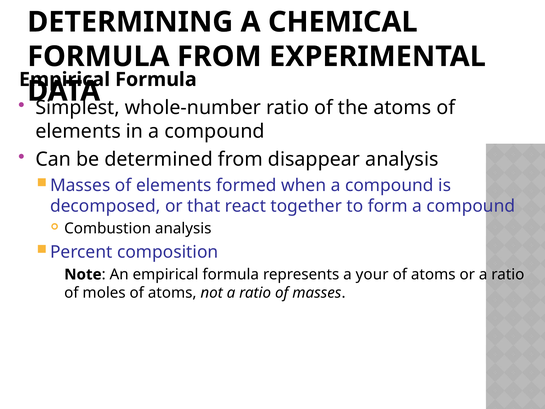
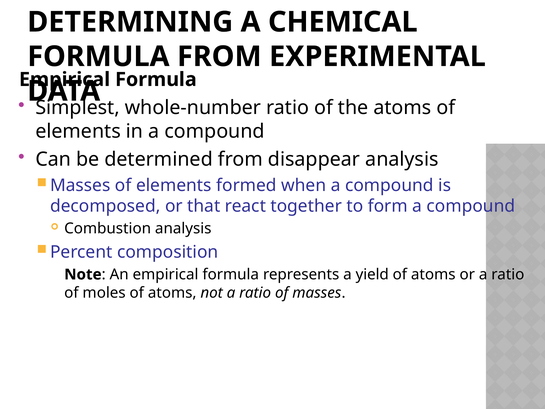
your: your -> yield (372, 274)
